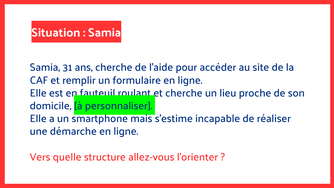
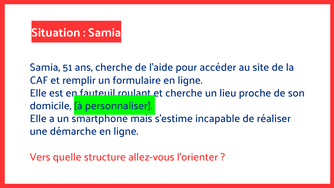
31: 31 -> 51 (67, 67)
